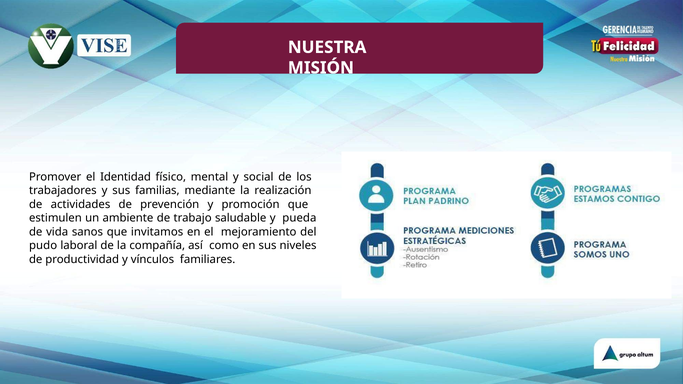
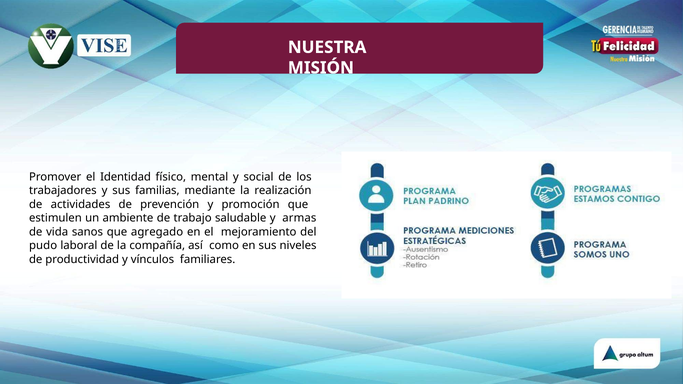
pueda: pueda -> armas (299, 218)
invitamos: invitamos -> agregado (157, 232)
